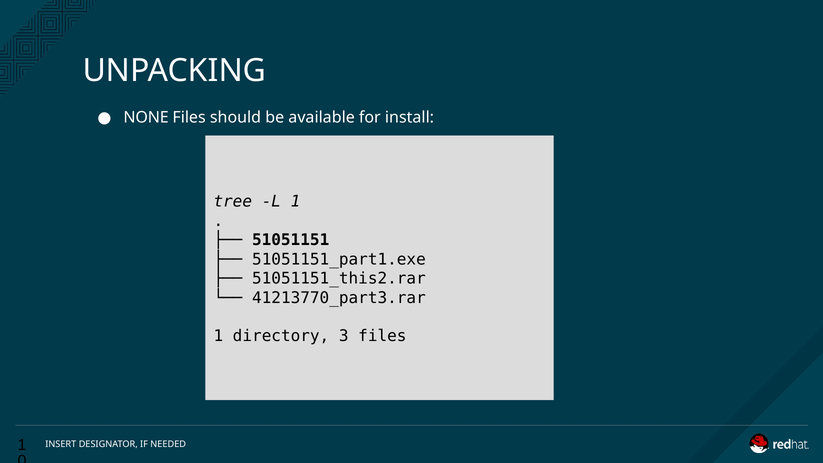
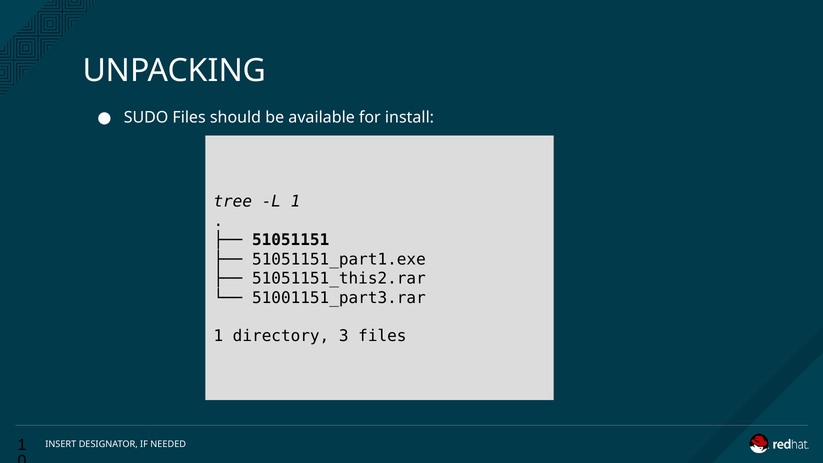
NONE: NONE -> SUDO (146, 117)
41213770_part3.rar: 41213770_part3.rar -> 51001151_part3.rar (339, 298)
